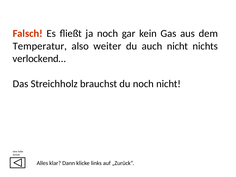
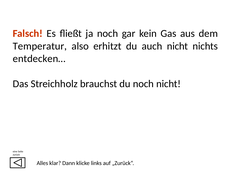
weiter: weiter -> erhitzt (107, 46)
verlockend…: verlockend… -> entdecken… (39, 59)
